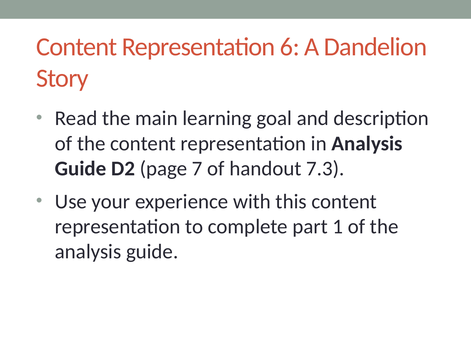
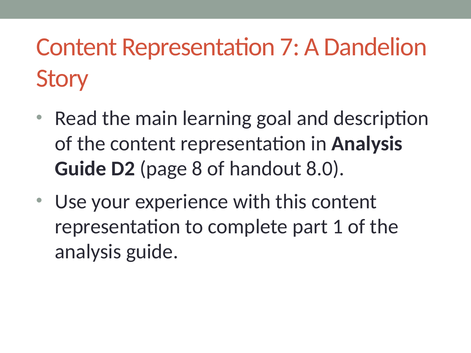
6: 6 -> 7 (290, 47)
7: 7 -> 8 (197, 169)
7.3: 7.3 -> 8.0 (325, 169)
